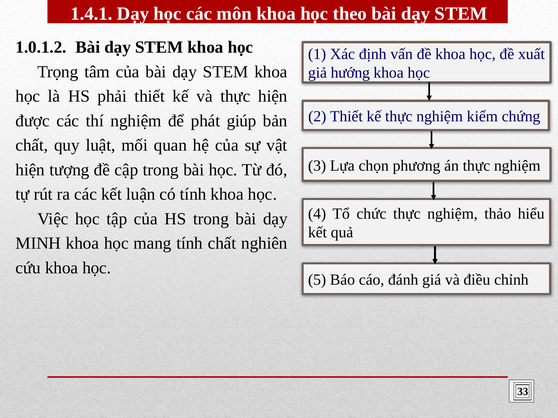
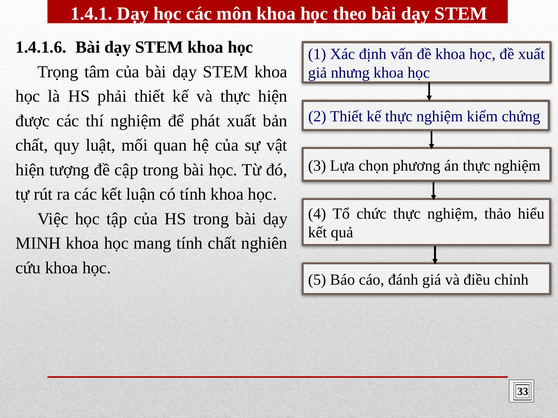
1.0.1.2: 1.0.1.2 -> 1.4.1.6 (41, 47)
hướng: hướng -> nhưng (350, 73)
phát giúp: giúp -> xuất (242, 121)
